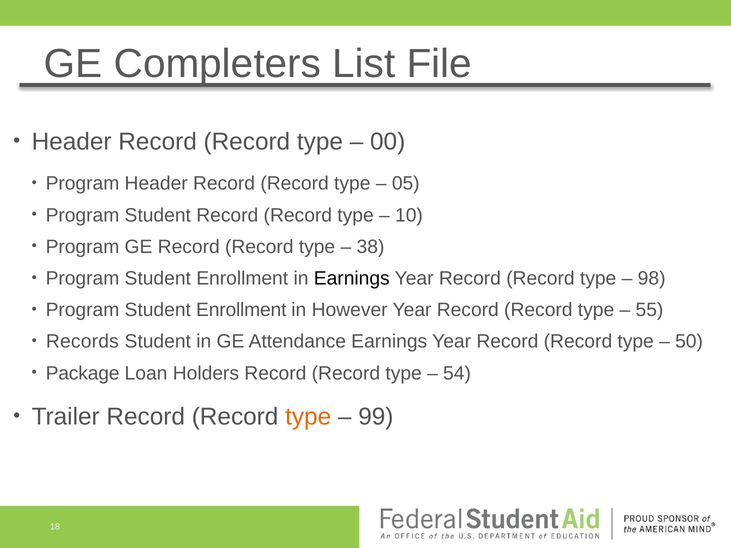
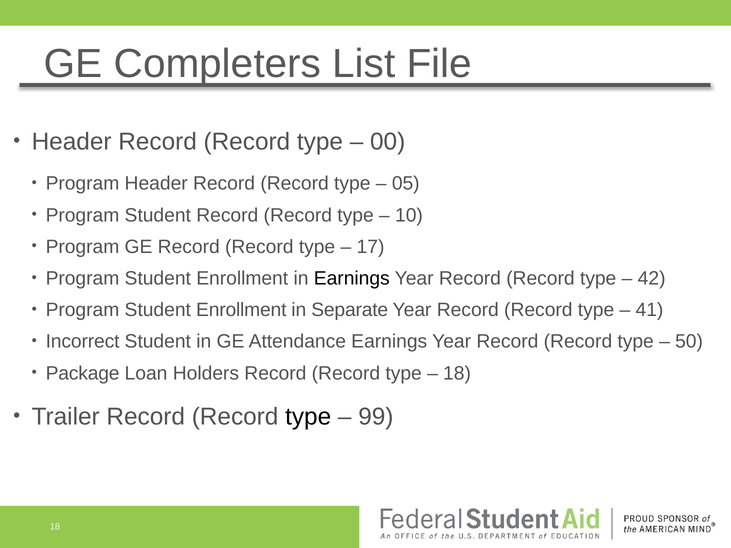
38: 38 -> 17 (371, 247)
98: 98 -> 42 (652, 278)
However: However -> Separate (350, 310)
55: 55 -> 41 (649, 310)
Records: Records -> Incorrect (83, 342)
54: 54 -> 18 (457, 373)
type colour: orange -> black (308, 417)
